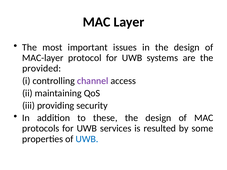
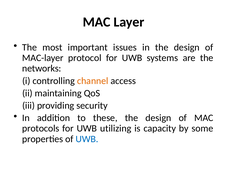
provided: provided -> networks (42, 69)
channel colour: purple -> orange (93, 81)
services: services -> utilizing (116, 129)
resulted: resulted -> capacity (160, 129)
